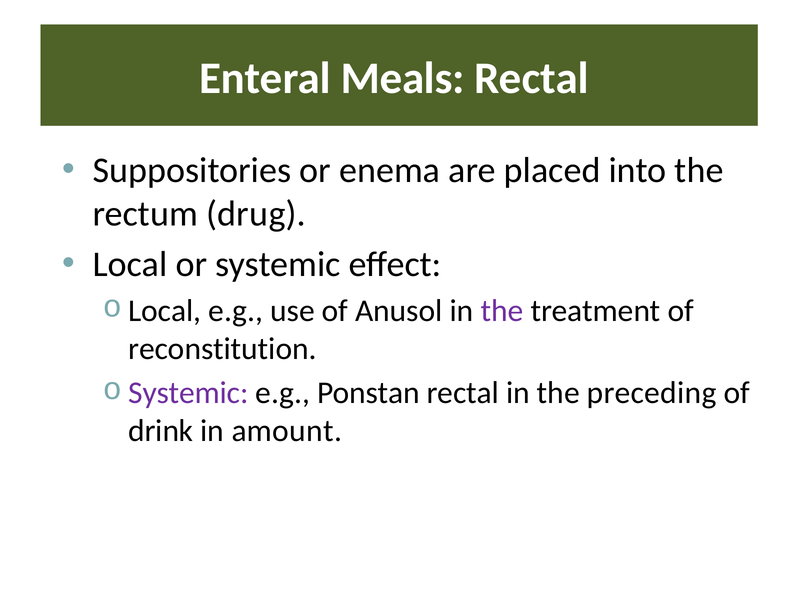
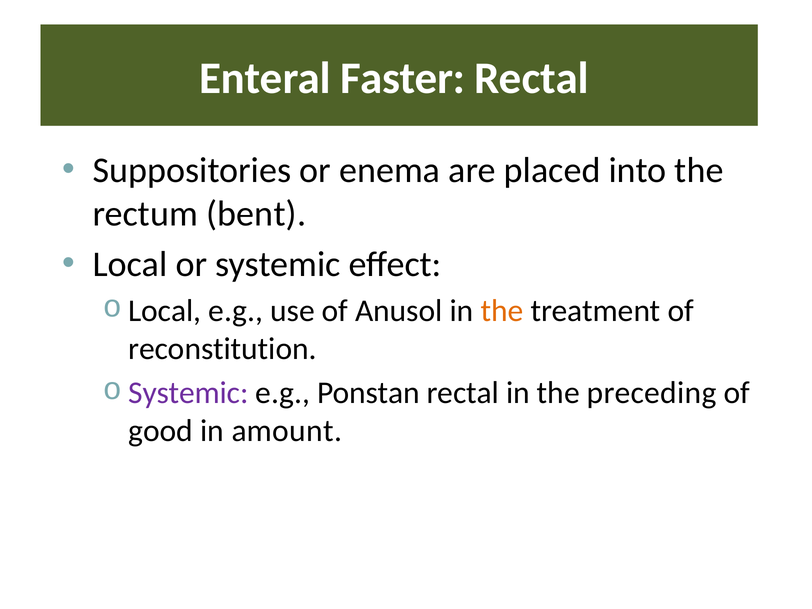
Meals: Meals -> Faster (403, 78)
drug: drug -> bent (256, 214)
the colour: purple -> orange (502, 311)
drink: drink -> good (161, 431)
